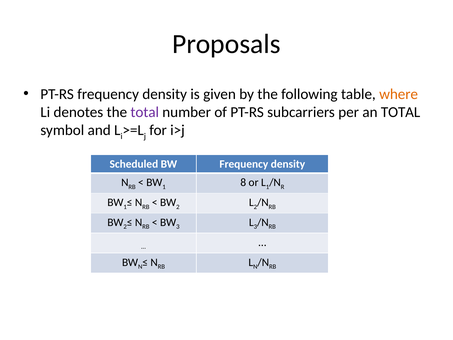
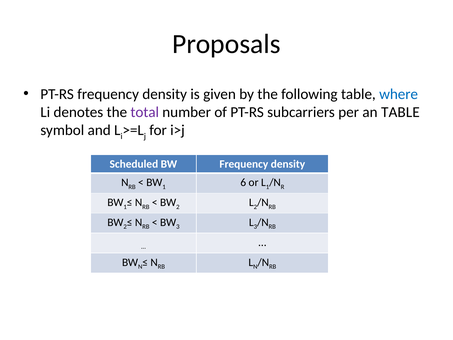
where colour: orange -> blue (399, 94)
an TOTAL: TOTAL -> TABLE (400, 112)
8: 8 -> 6 (243, 182)
